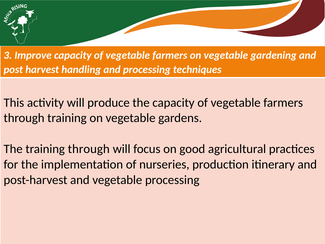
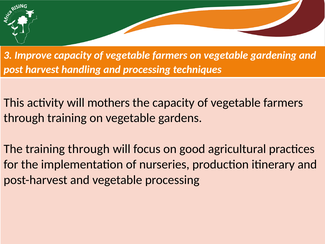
produce: produce -> mothers (109, 103)
